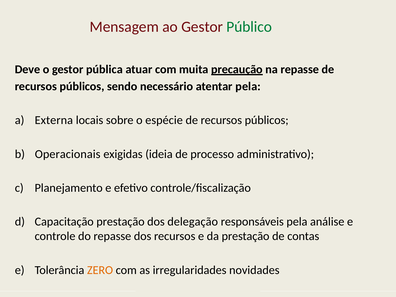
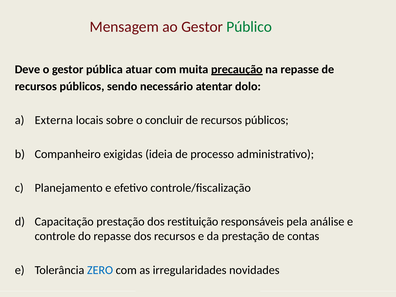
atentar pela: pela -> dolo (248, 86)
espécie: espécie -> concluir (164, 120)
Operacionais: Operacionais -> Companheiro (68, 154)
delegação: delegação -> restituição (193, 222)
ZERO colour: orange -> blue (100, 270)
